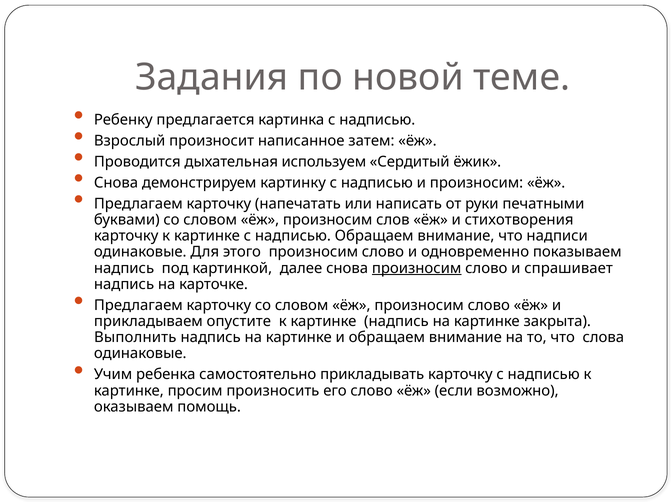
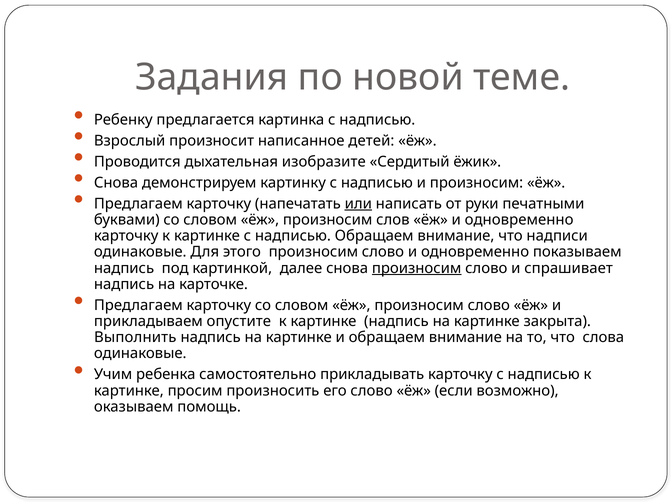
затем: затем -> детей (371, 141)
используем: используем -> изобразите (324, 162)
или underline: none -> present (358, 204)
ёж и стихотворения: стихотворения -> одновременно (519, 220)
